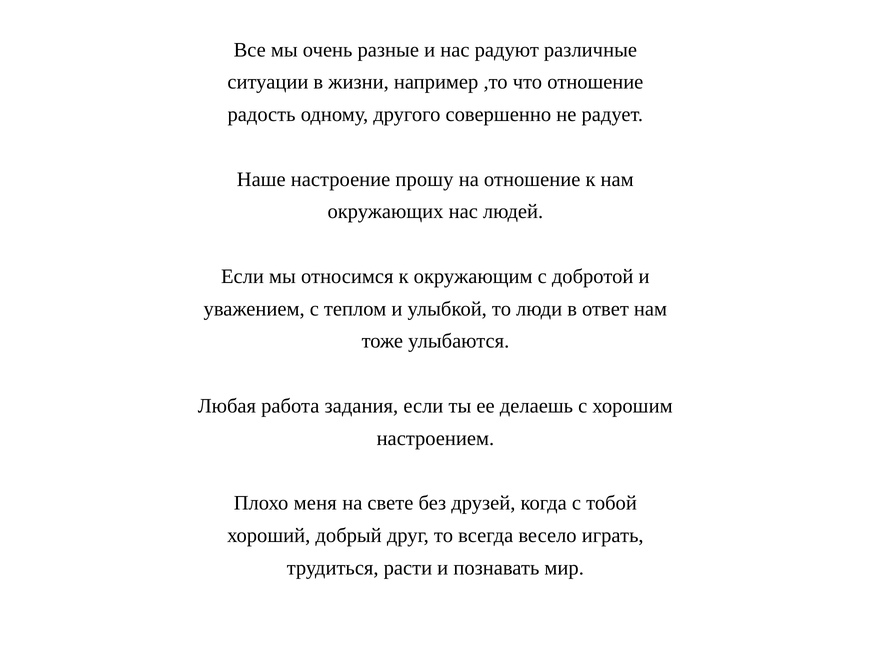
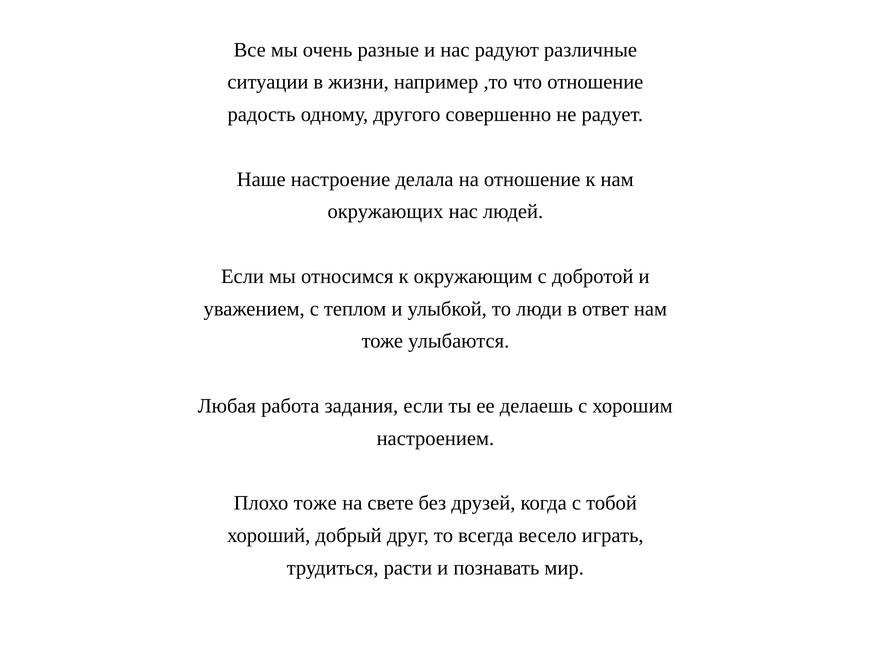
прошу: прошу -> делала (424, 179)
Плохо меня: меня -> тоже (315, 503)
